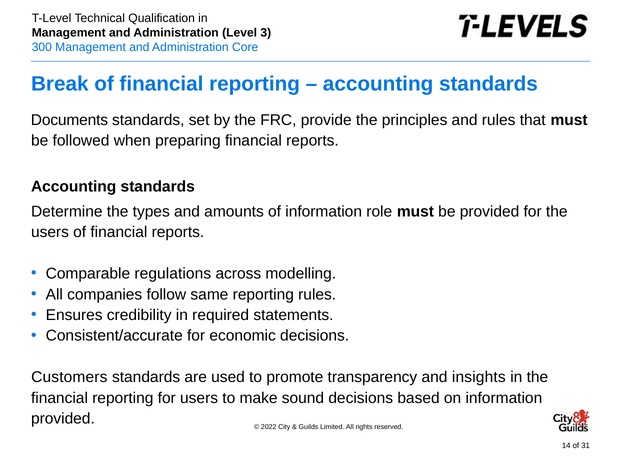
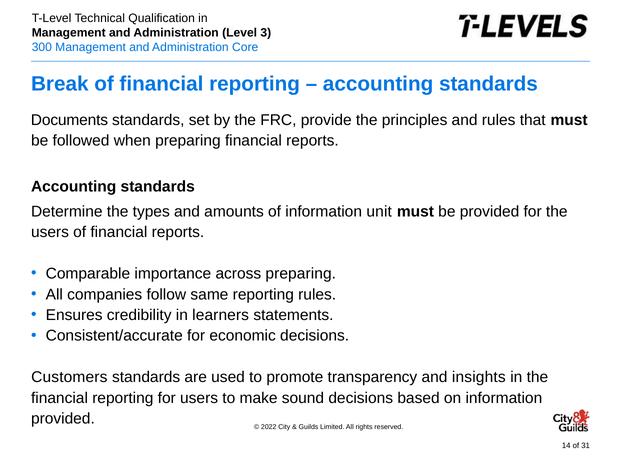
role: role -> unit (379, 211)
regulations: regulations -> importance (173, 274)
across modelling: modelling -> preparing (301, 274)
required: required -> learners (221, 315)
